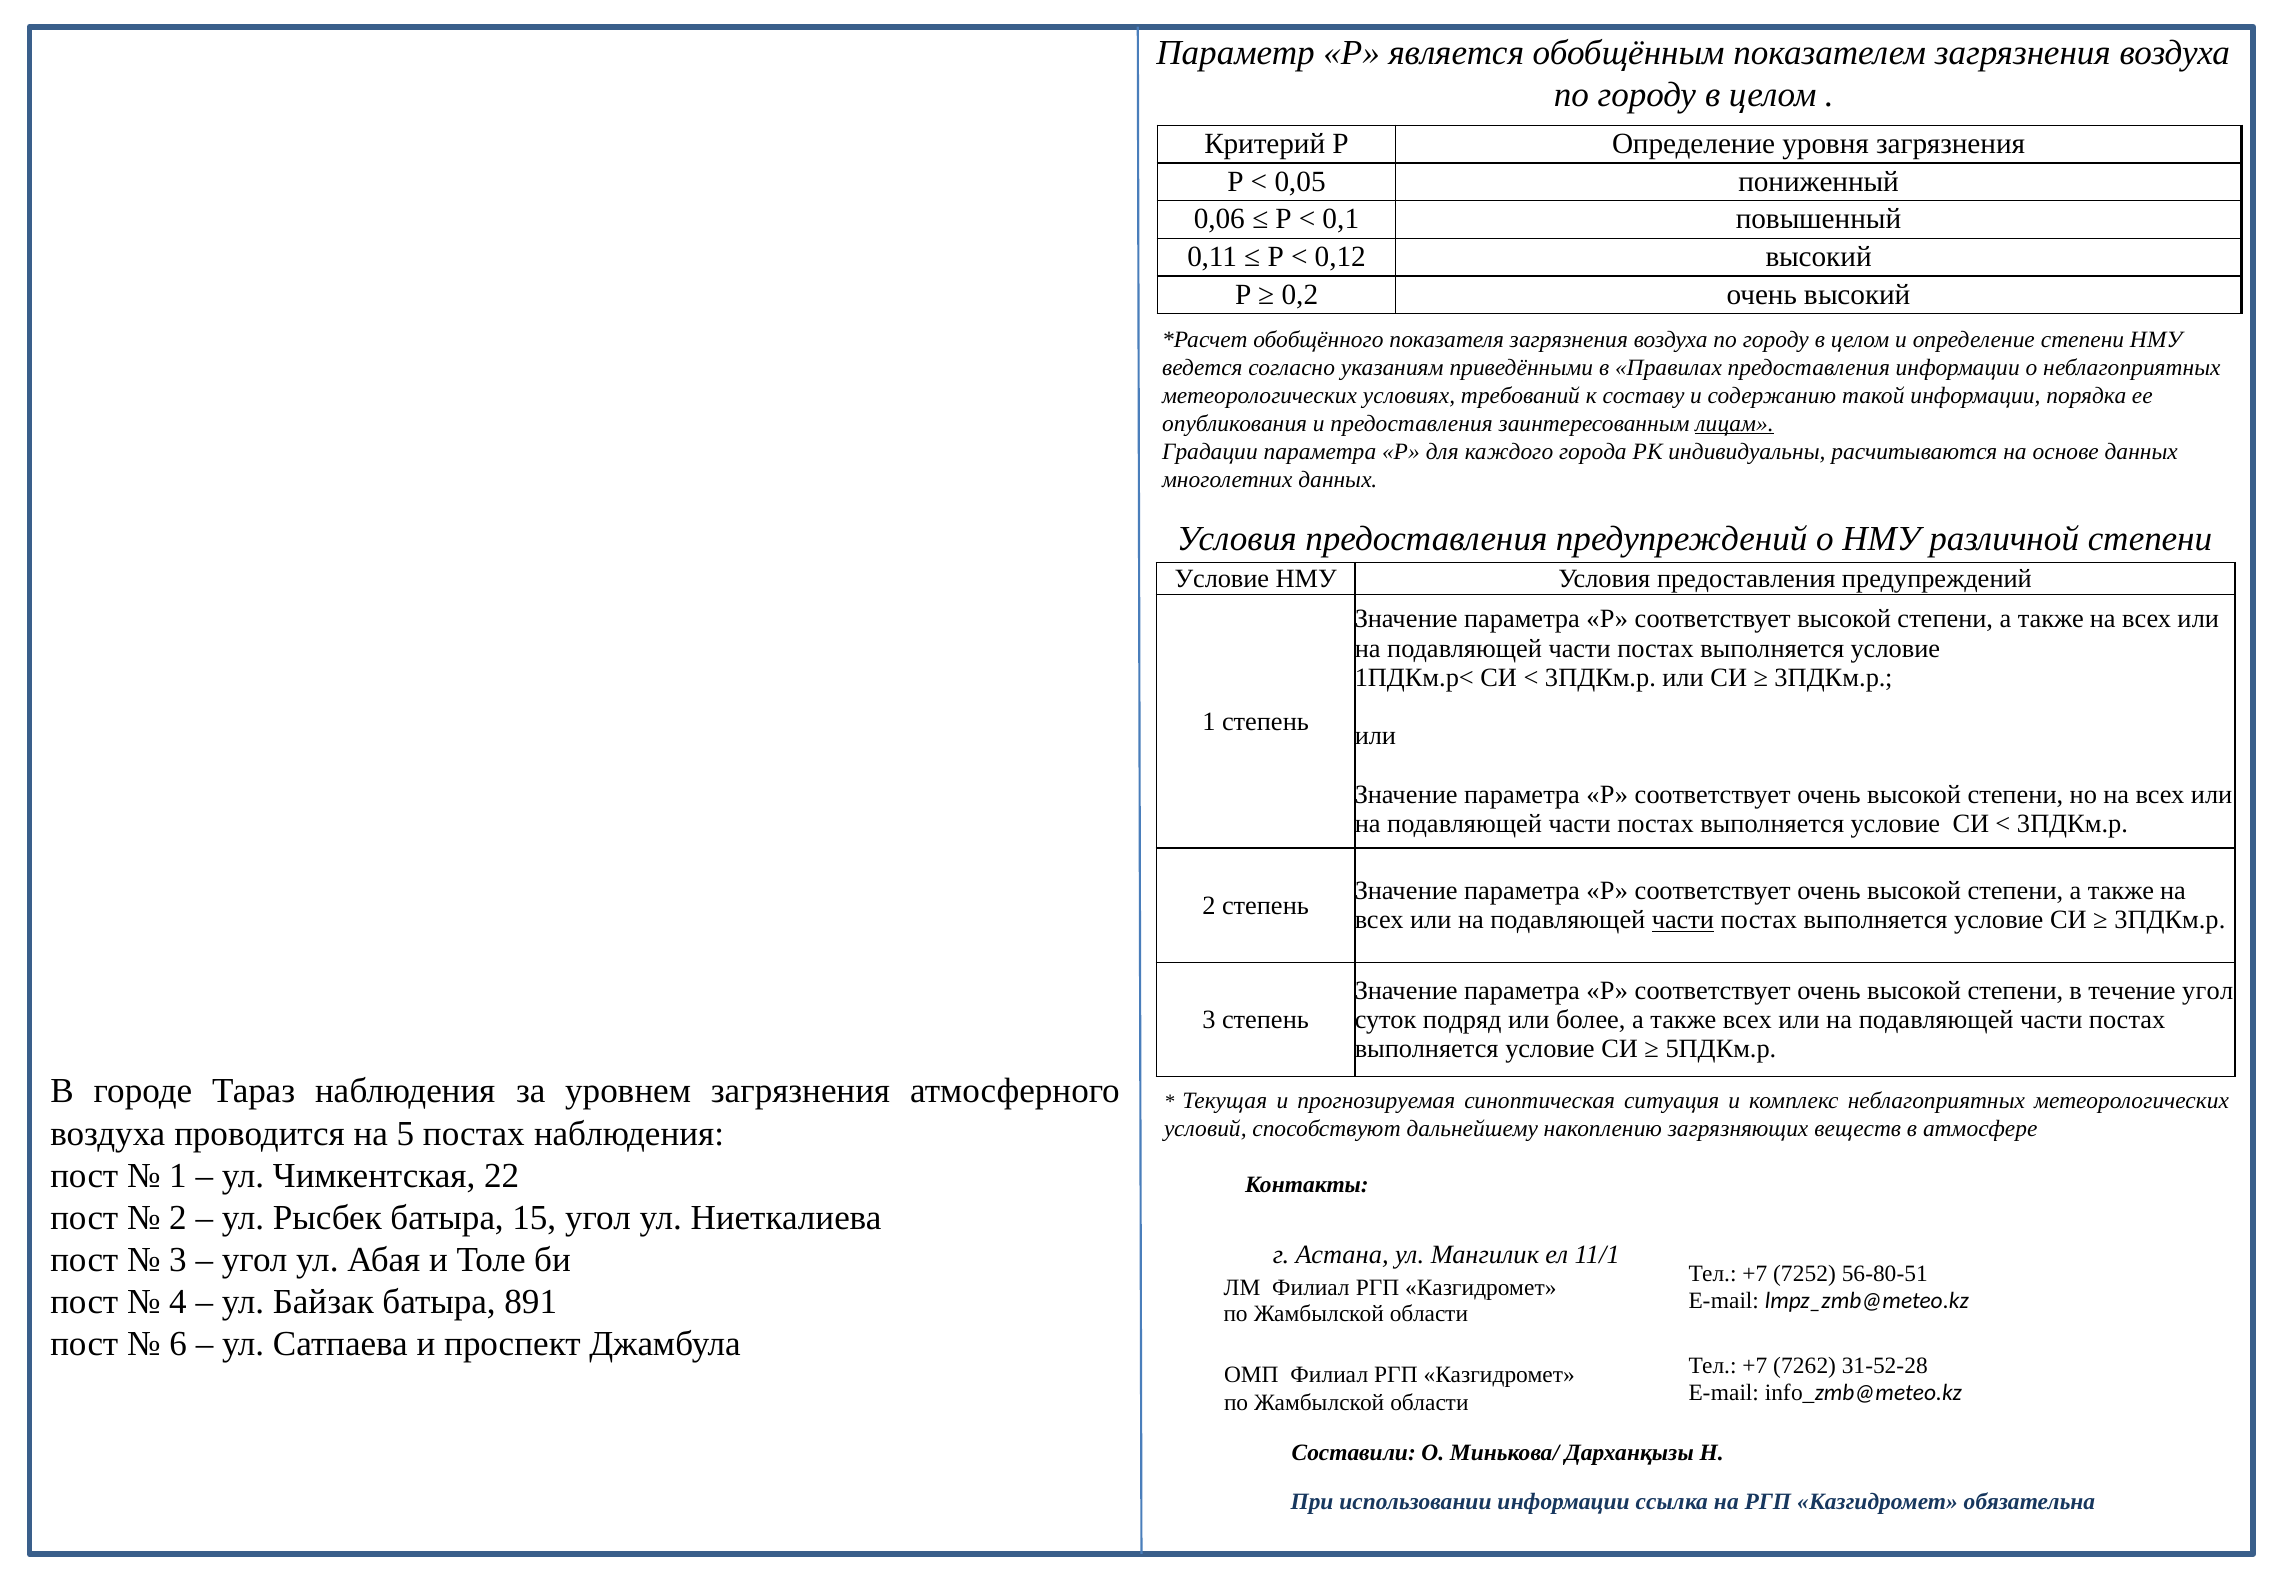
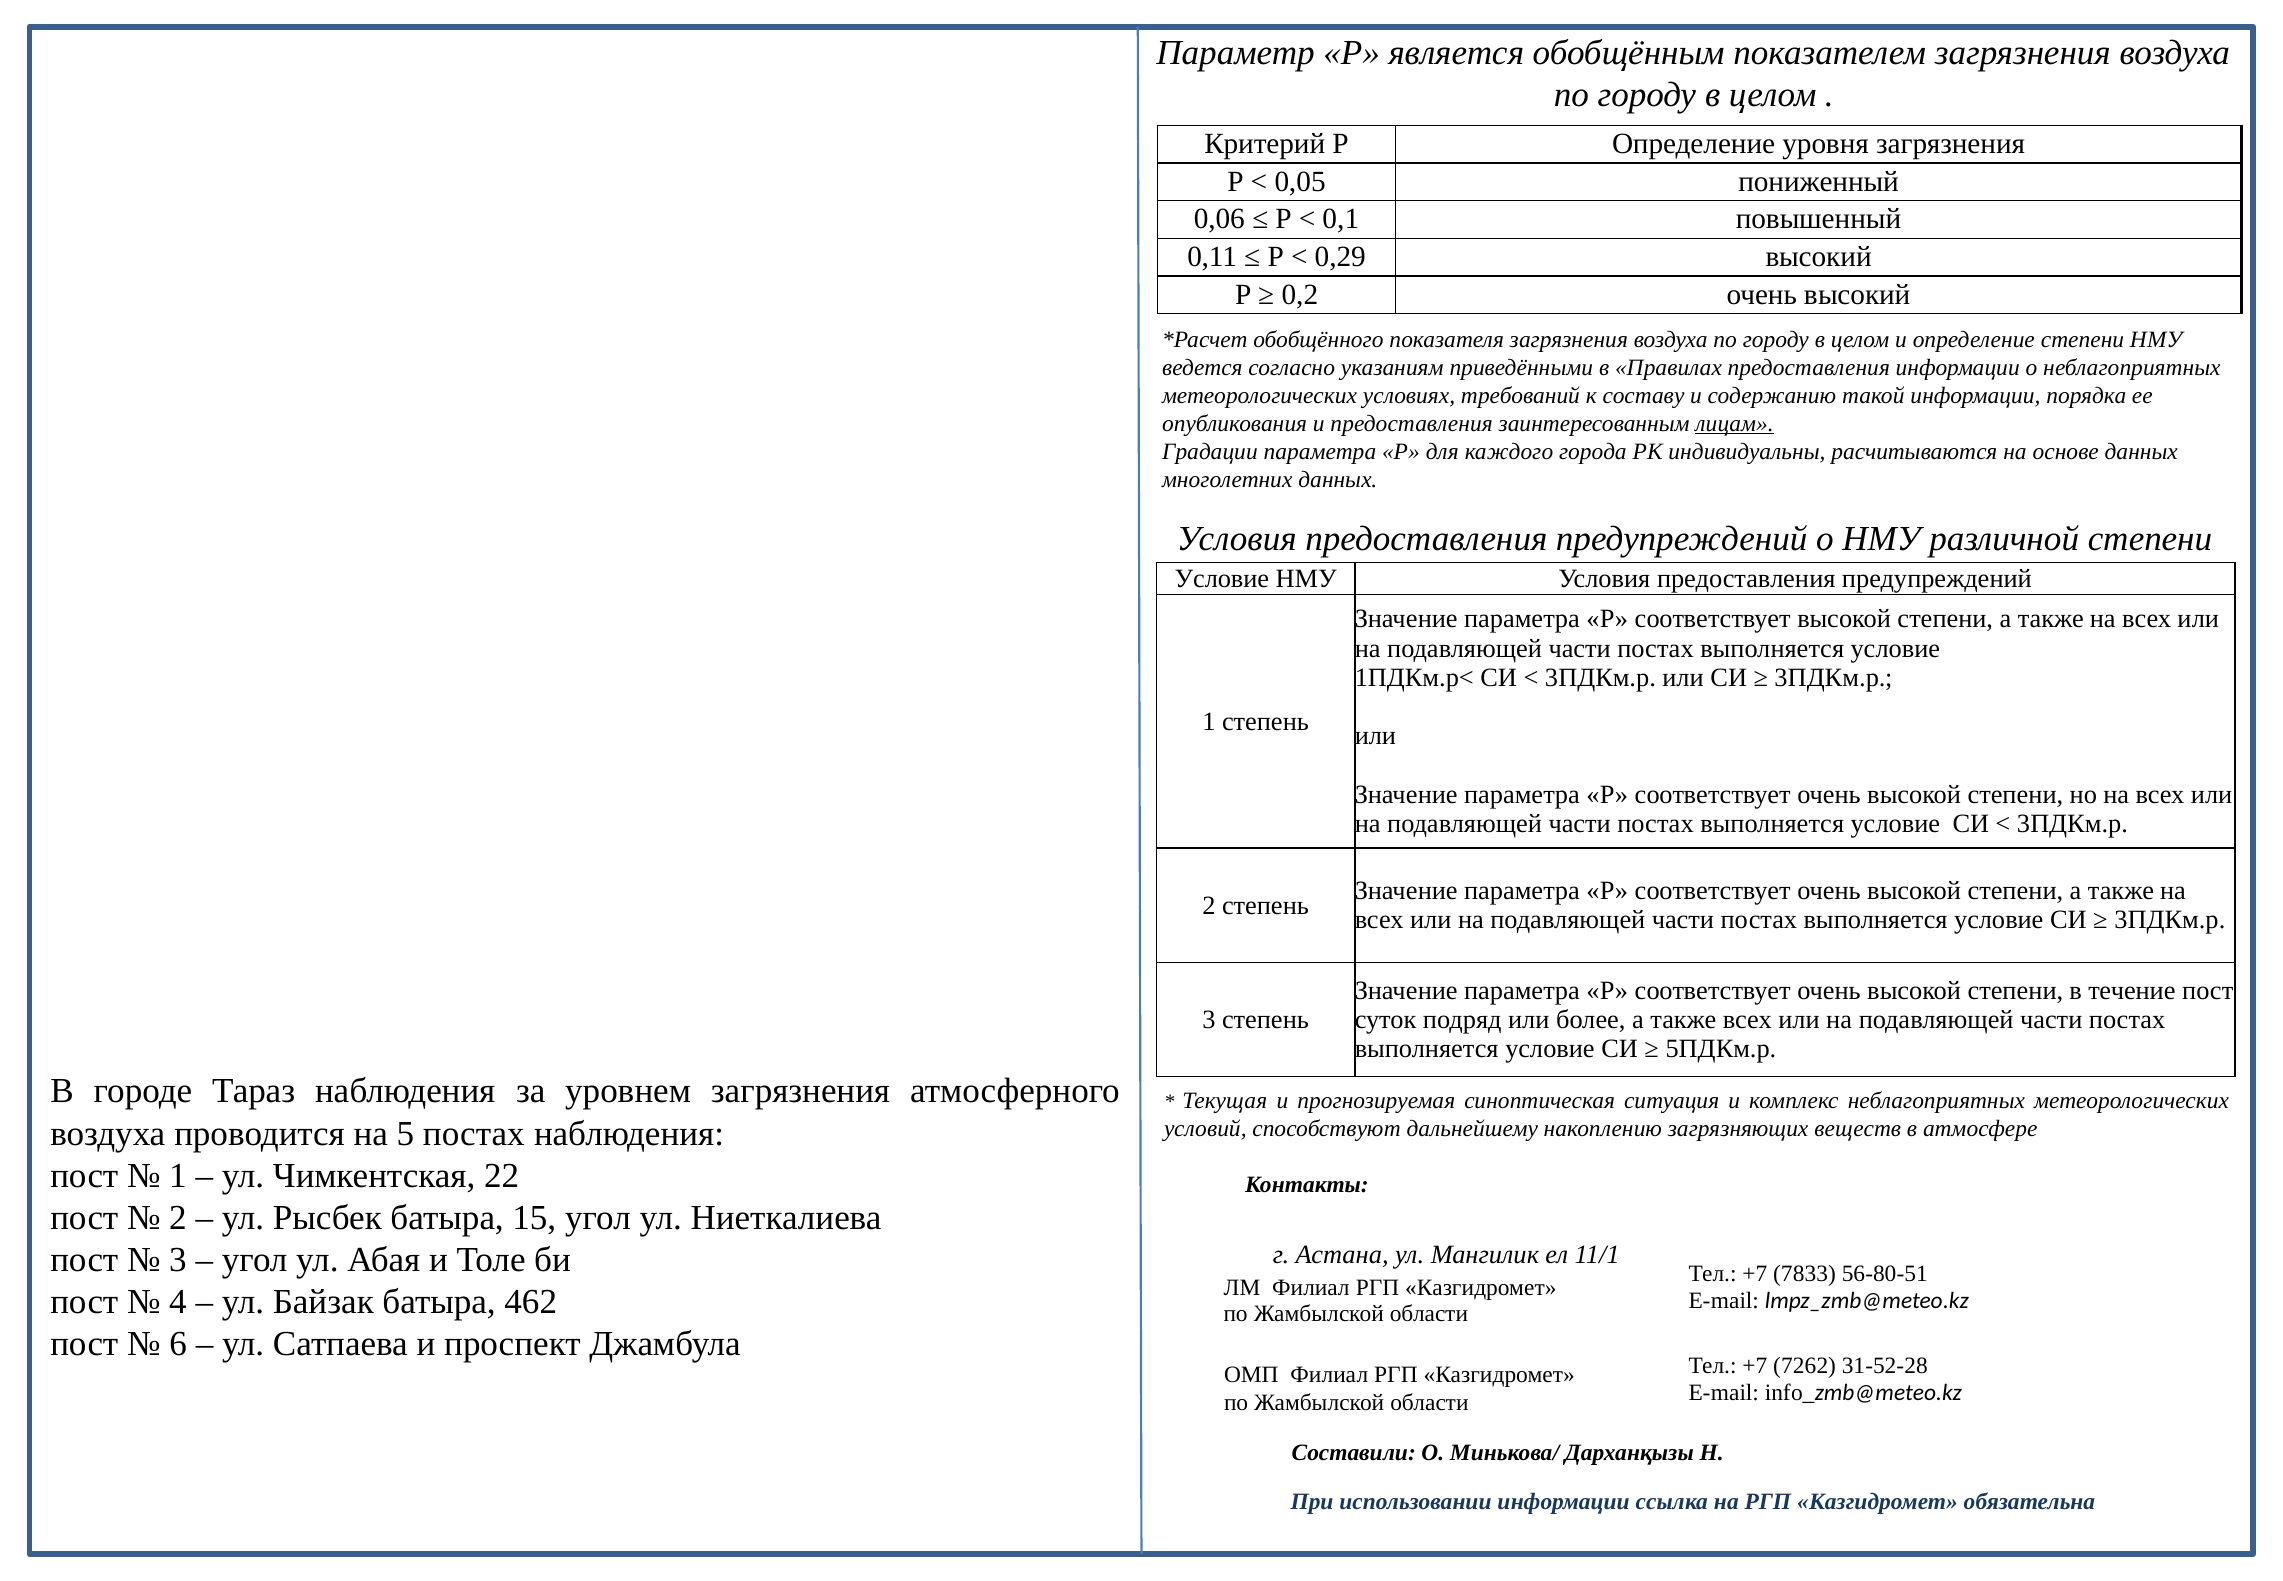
0,12: 0,12 -> 0,29 (1340, 257)
части underline: present -> none (1683, 920)
течение угол: угол -> пост (2208, 990)
7252: 7252 -> 7833 (1805, 1273)
891: 891 -> 462 (531, 1302)
